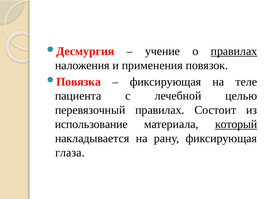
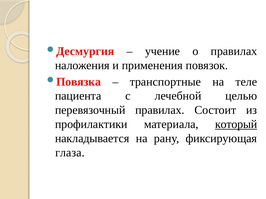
правилах underline: present -> none (234, 51)
фиксирующая: фиксирующая -> транспортные (165, 82)
использование: использование -> профилактики (91, 125)
